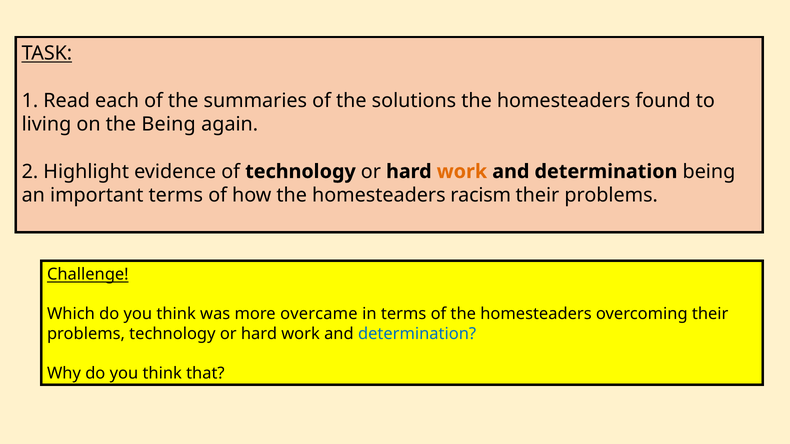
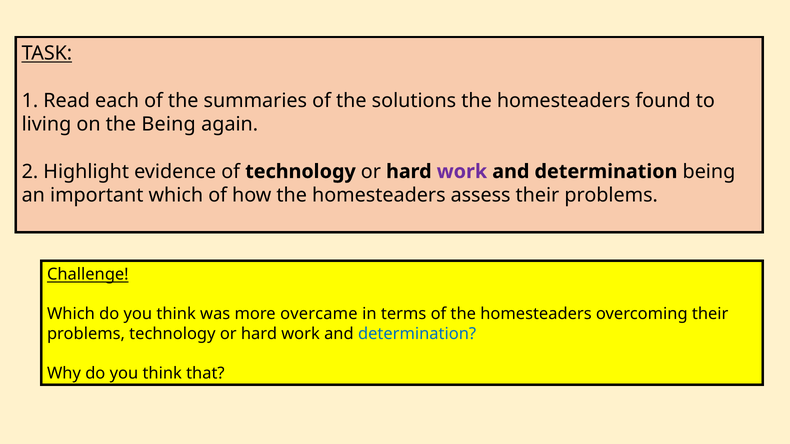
work colour: orange -> purple (462, 172)
important terms: terms -> which (176, 195)
racism: racism -> assess (481, 195)
